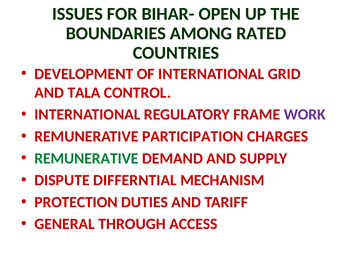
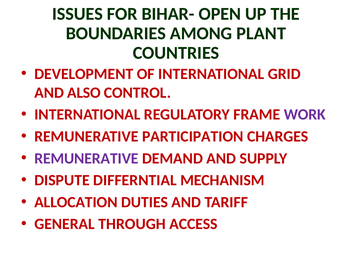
RATED: RATED -> PLANT (261, 33)
TALA: TALA -> ALSO (84, 93)
REMUNERATIVE colour: green -> purple (86, 158)
PROTECTION: PROTECTION -> ALLOCATION (76, 202)
